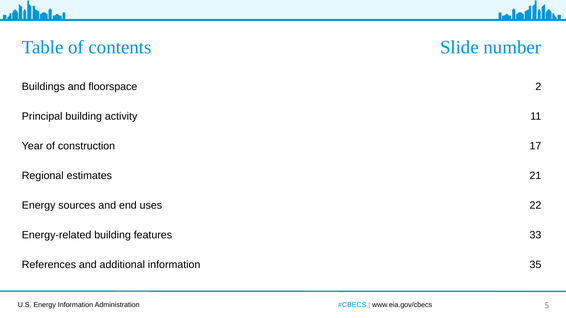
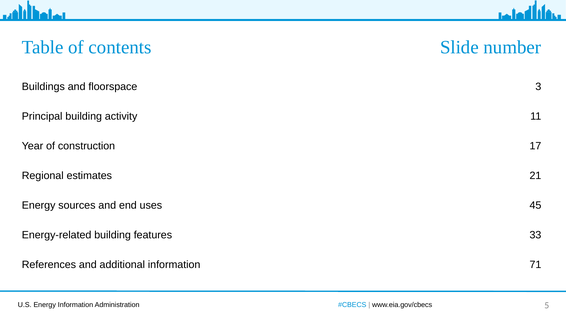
2: 2 -> 3 (538, 87)
22: 22 -> 45 (535, 206)
35: 35 -> 71 (535, 265)
